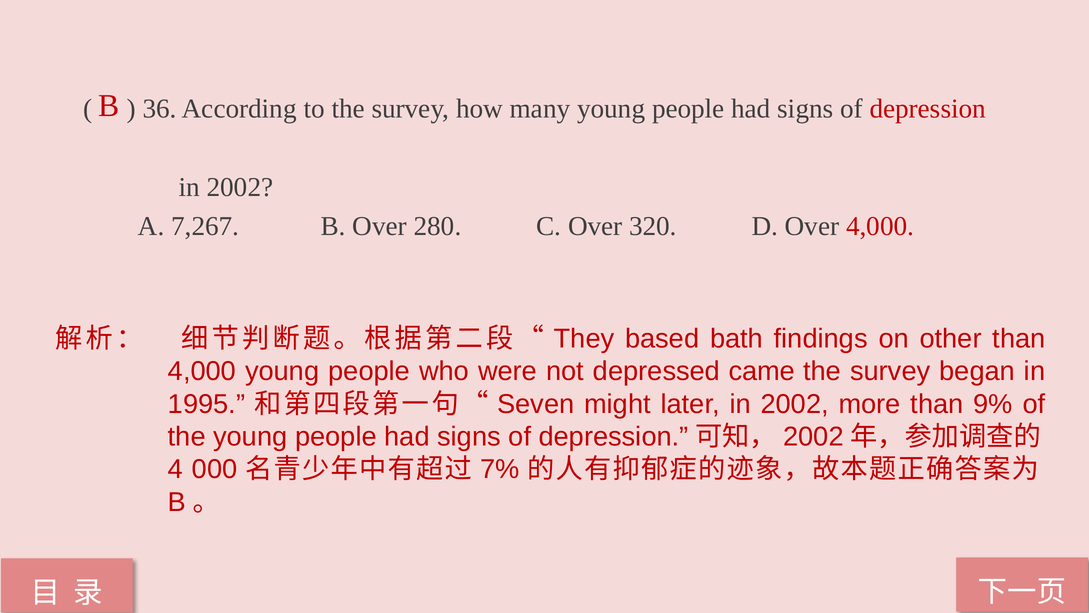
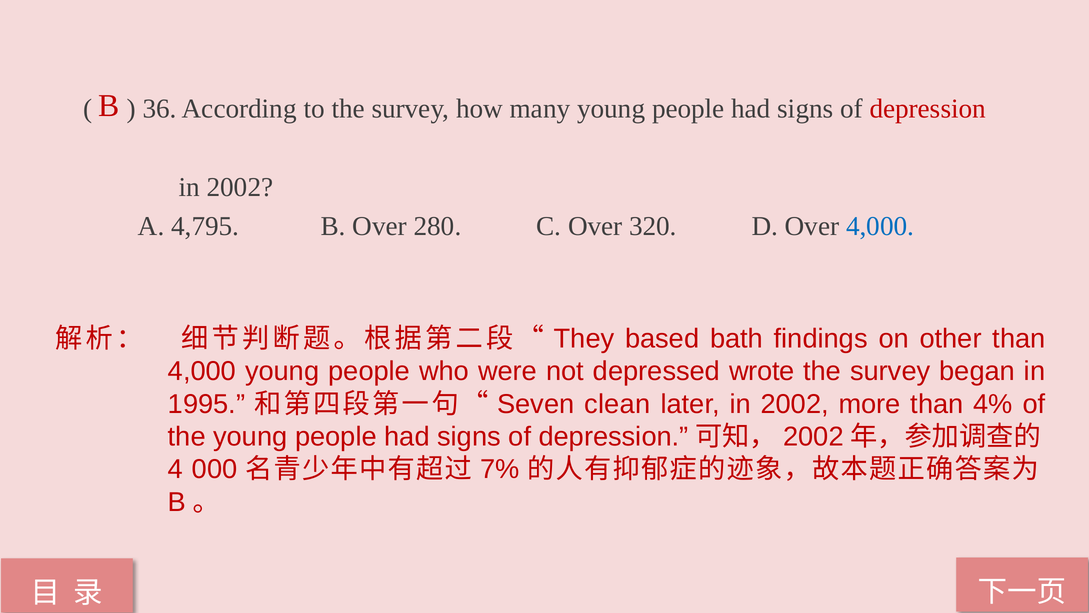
7,267: 7,267 -> 4,795 (205, 226)
4,000 colour: red -> blue (880, 226)
came: came -> wrote (762, 371)
might: might -> clean (617, 404)
9%: 9% -> 4% (993, 404)
